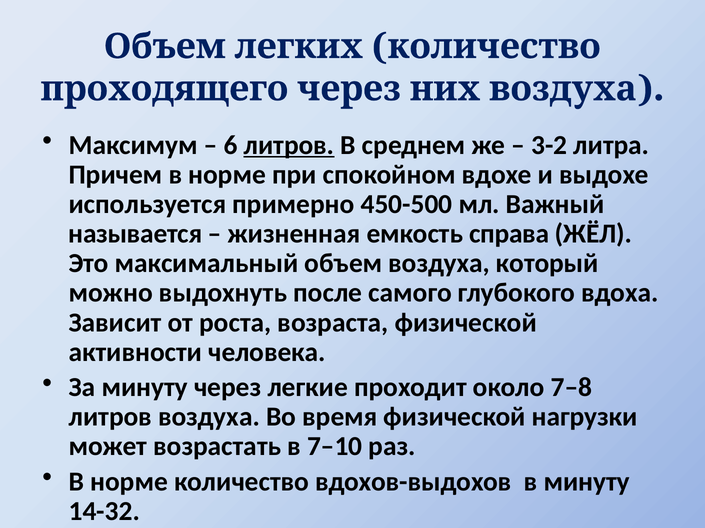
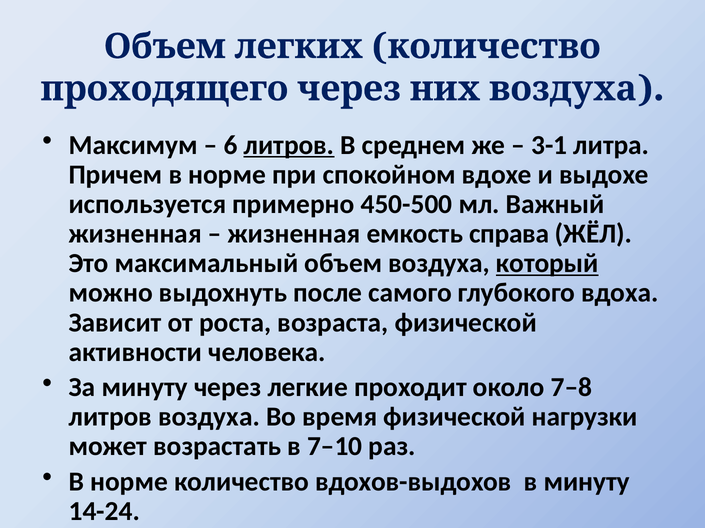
3-2: 3-2 -> 3-1 (549, 145)
называется: называется -> жизненная (135, 234)
который underline: none -> present (547, 264)
14-32: 14-32 -> 14-24 (104, 512)
